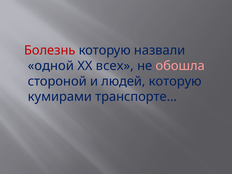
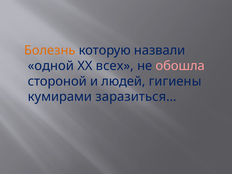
Болезнь colour: red -> orange (50, 50)
людей которую: которую -> гигиены (175, 81)
транспорте…: транспорте… -> заразиться… (136, 97)
